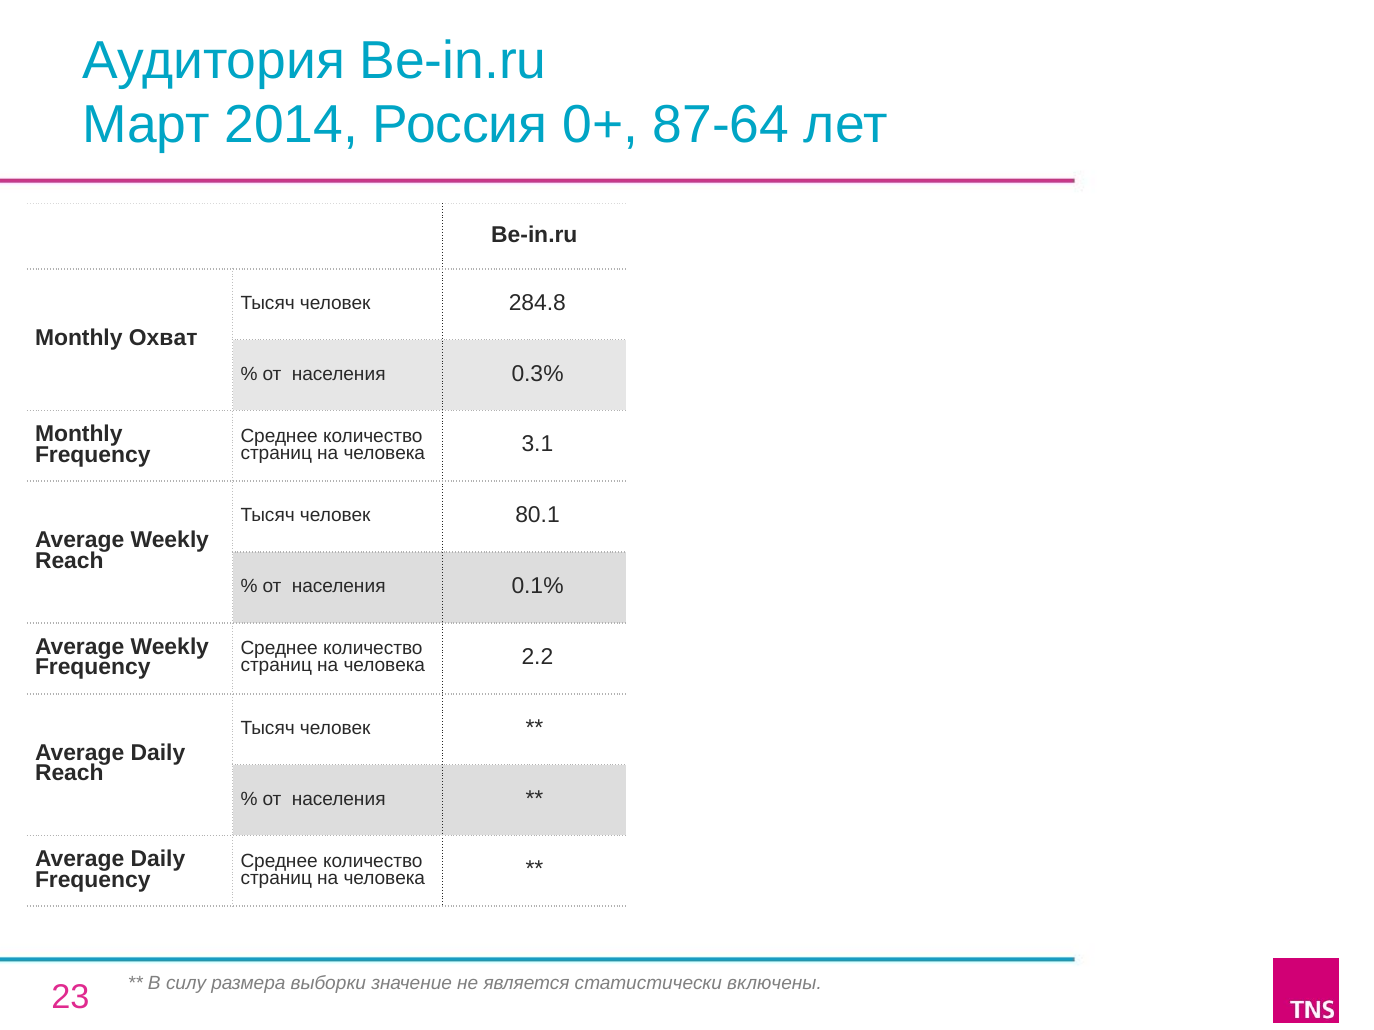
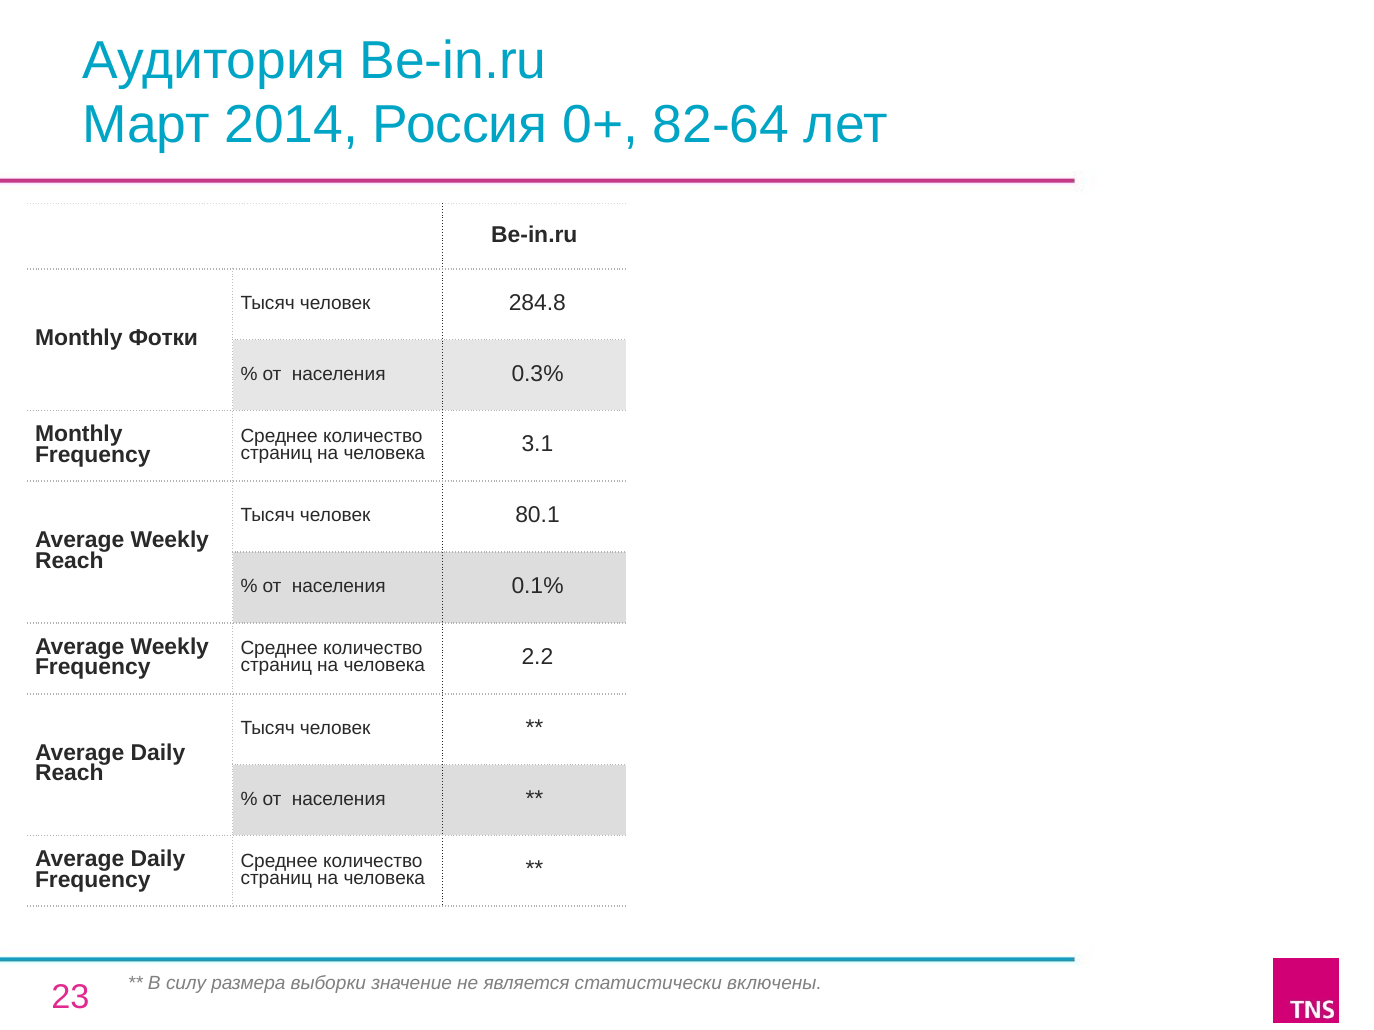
87-64: 87-64 -> 82-64 (721, 125)
Охват: Охват -> Фотки (163, 338)
